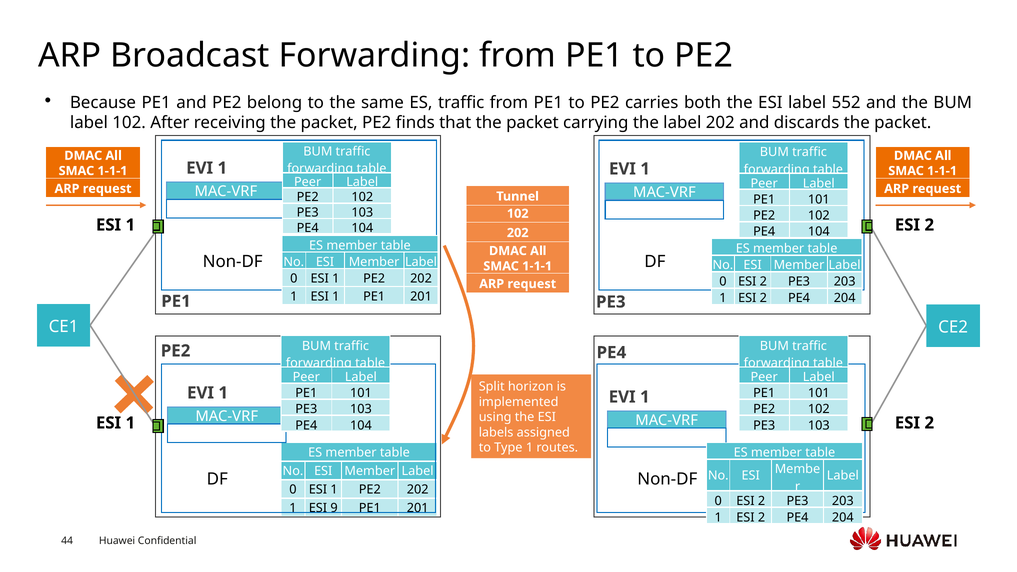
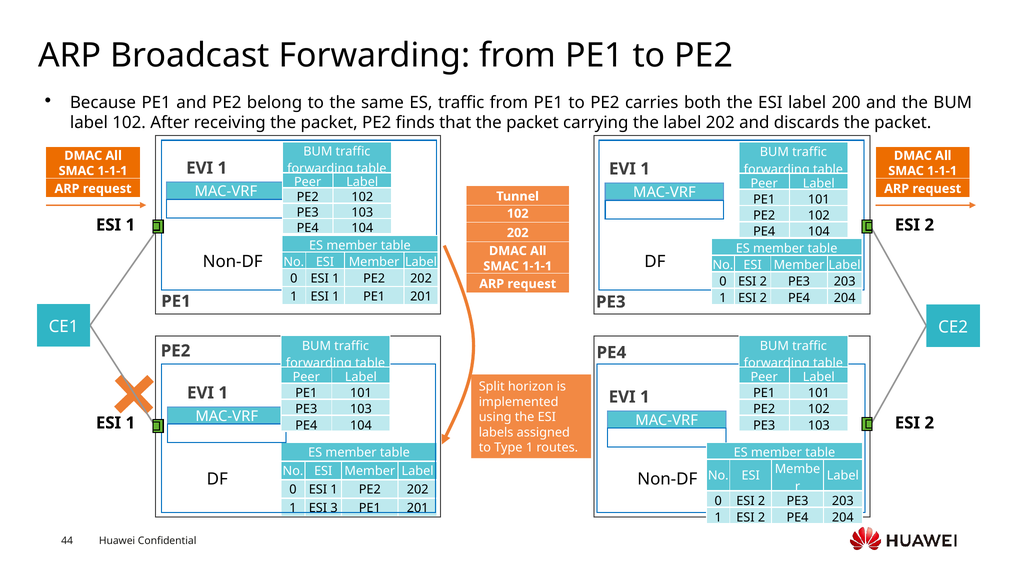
552: 552 -> 200 (846, 102)
9: 9 -> 3 (334, 508)
